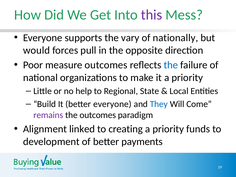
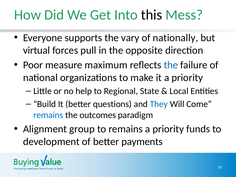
this colour: purple -> black (152, 15)
would: would -> virtual (37, 50)
measure outcomes: outcomes -> maximum (106, 65)
better everyone: everyone -> questions (112, 104)
remains colour: purple -> blue (48, 115)
linked: linked -> group (82, 129)
to creating: creating -> remains (126, 129)
